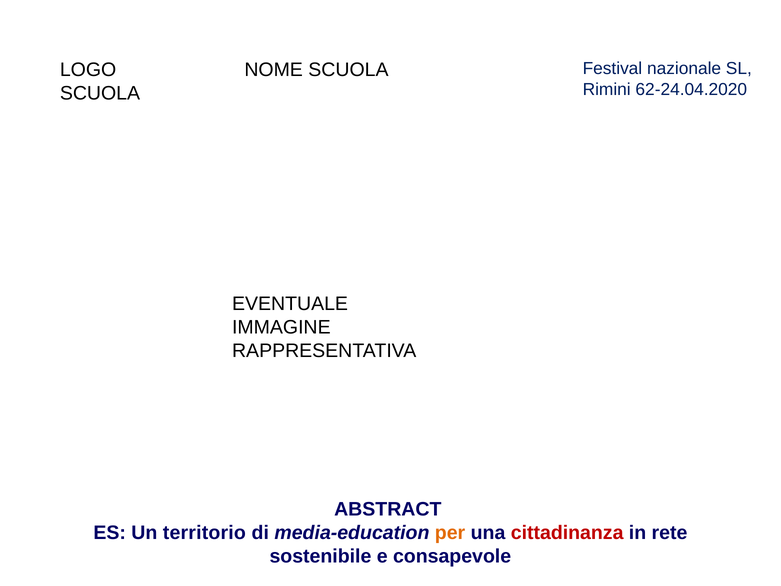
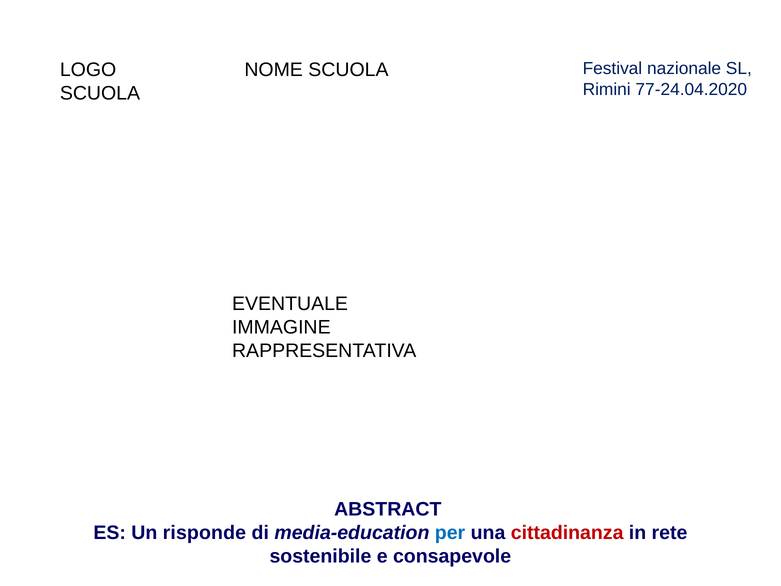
62-24.04.2020: 62-24.04.2020 -> 77-24.04.2020 (691, 89)
territorio: territorio -> risponde (204, 533)
per colour: orange -> blue (450, 533)
